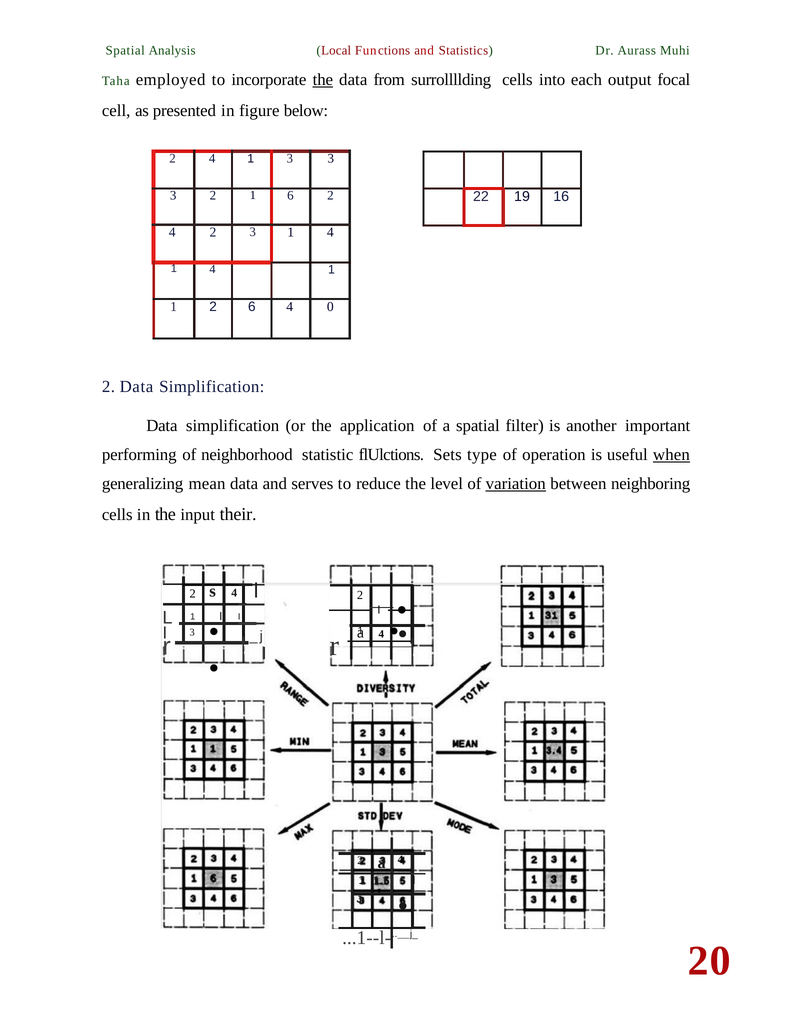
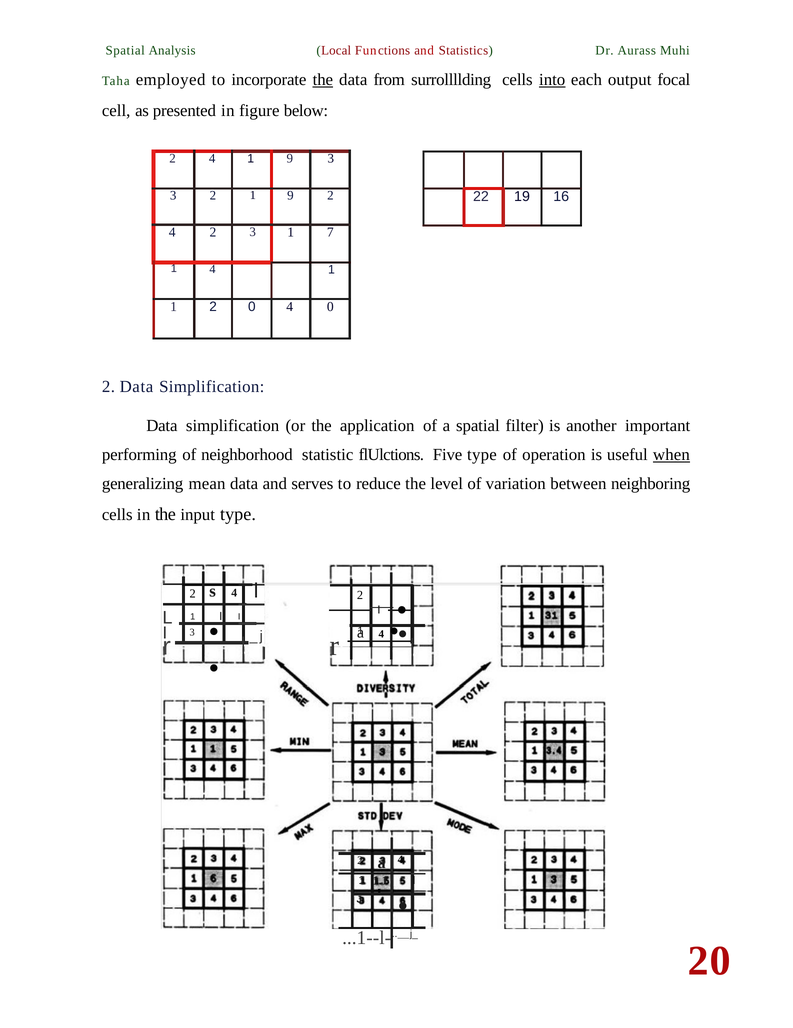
into underline: none -> present (552, 80)
4 1 3: 3 -> 9 (290, 159)
2 1 6: 6 -> 9 (290, 196)
3 1 4: 4 -> 7 (330, 232)
2 6: 6 -> 0 (252, 307)
Sets: Sets -> Five (448, 454)
variation underline: present -> none (516, 484)
input their: their -> type (238, 514)
